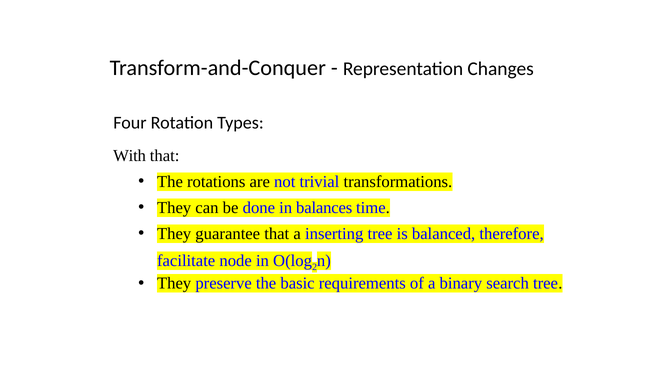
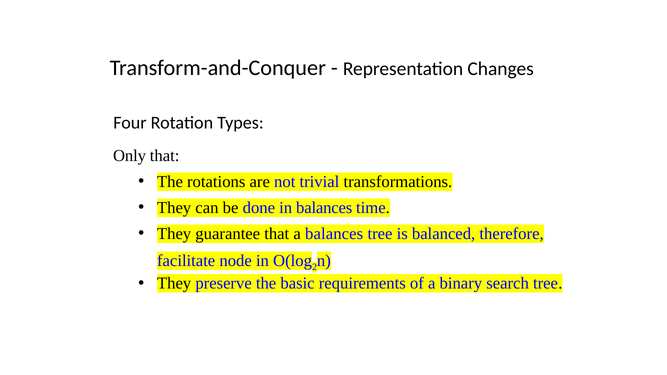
With: With -> Only (130, 156)
a inserting: inserting -> balances (334, 234)
